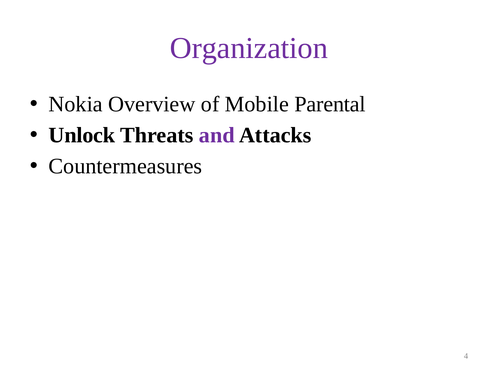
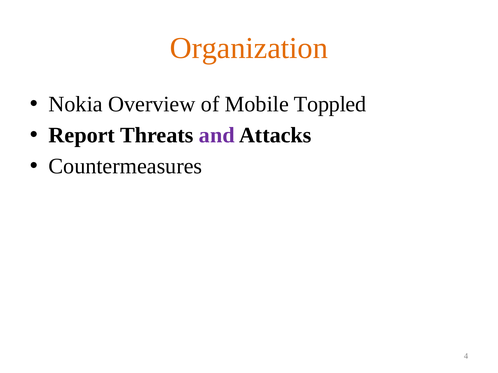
Organization colour: purple -> orange (249, 48)
Parental: Parental -> Toppled (330, 104)
Unlock: Unlock -> Report (82, 135)
